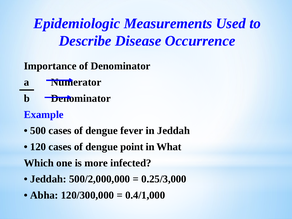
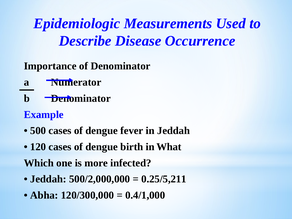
point: point -> birth (132, 147)
0.25/3,000: 0.25/3,000 -> 0.25/5,211 (164, 179)
